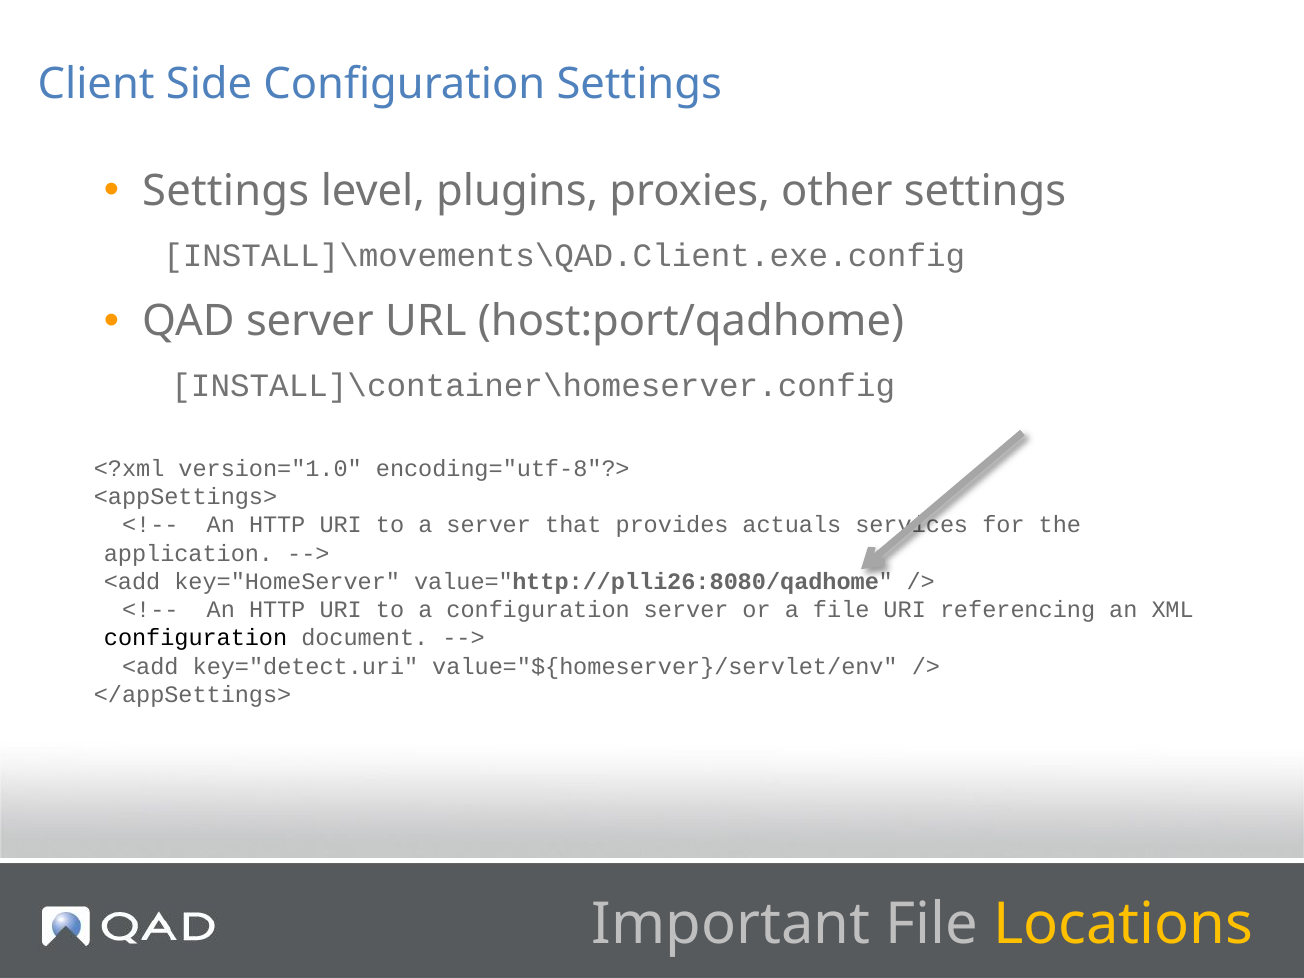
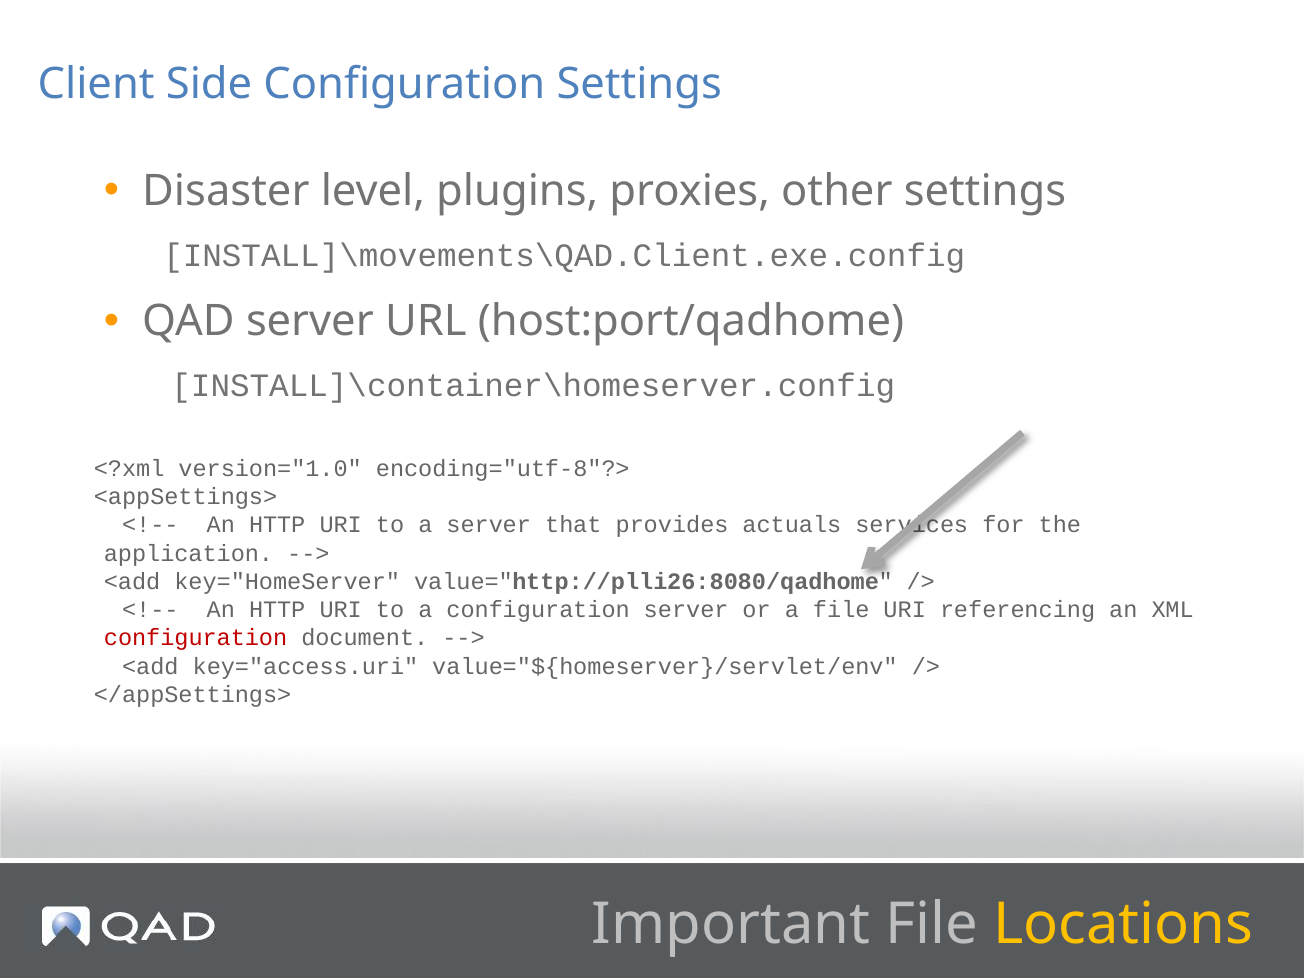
Settings: Settings -> Disaster (226, 191)
configuration colour: black -> red (196, 638)
key="detect.uri: key="detect.uri -> key="access.uri (306, 666)
